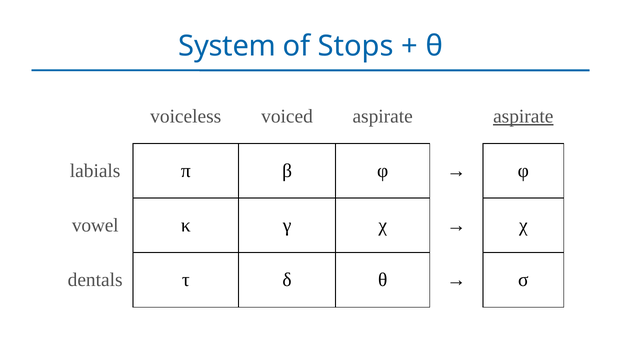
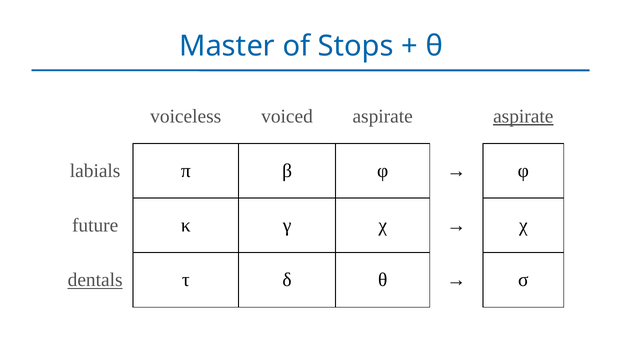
System: System -> Master (227, 46)
vowel: vowel -> future (95, 226)
dentals underline: none -> present (95, 280)
